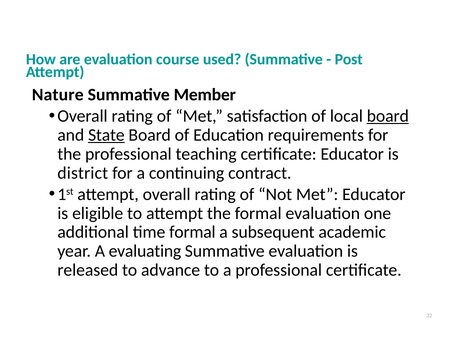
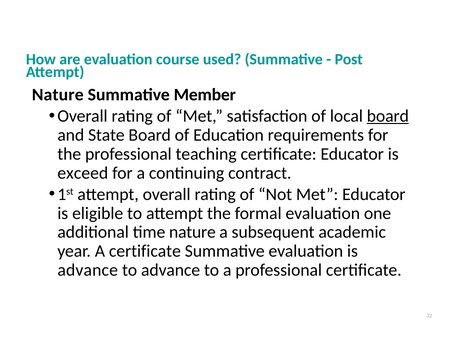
State underline: present -> none (106, 135)
district: district -> exceed (83, 173)
time formal: formal -> nature (192, 232)
A evaluating: evaluating -> certificate (145, 251)
released: released -> advance (88, 270)
